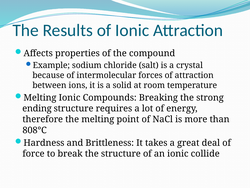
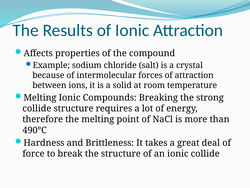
ending: ending -> collide (37, 108)
808°C: 808°C -> 490°C (35, 130)
